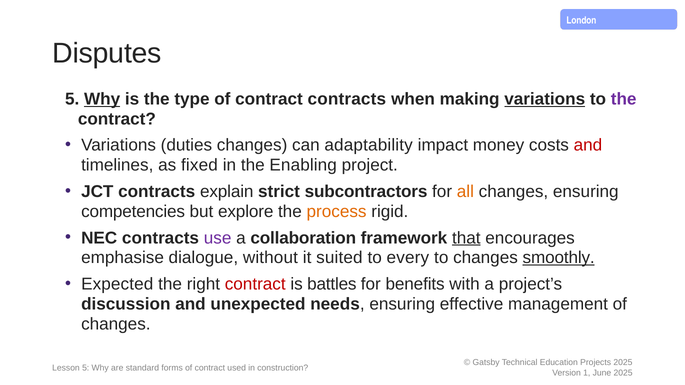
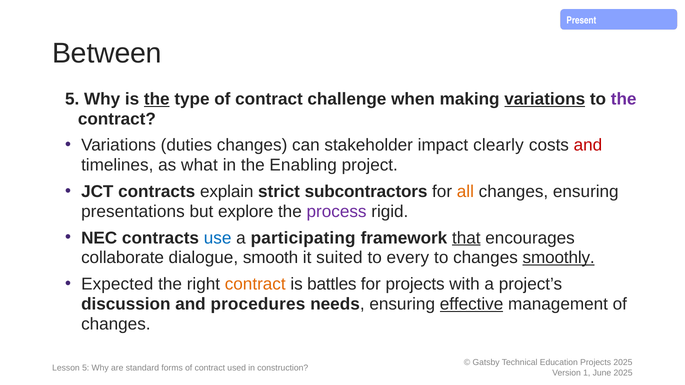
London: London -> Present (581, 20)
Disputes: Disputes -> Between (107, 53)
Why underline: present -> none (102, 99)
the underline: none -> present (157, 99)
contract contracts: contracts -> challenge (347, 99)
adaptability: adaptability -> stakeholder (369, 145)
money: money -> clearly (498, 145)
fixed: fixed -> what (199, 165)
competencies: competencies -> presentations (133, 212)
process colour: orange -> purple (337, 212)
use colour: purple -> blue (218, 238)
collaboration: collaboration -> participating (303, 238)
emphasise: emphasise -> collaborate (123, 258)
without: without -> smooth (271, 258)
contract colour: red -> orange (255, 284)
for benefits: benefits -> projects (415, 284)
unexpected: unexpected -> procedures (258, 304)
effective underline: none -> present (472, 304)
